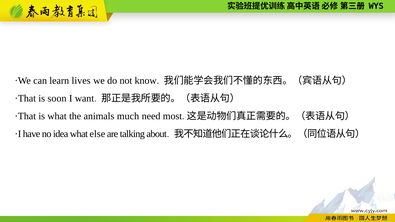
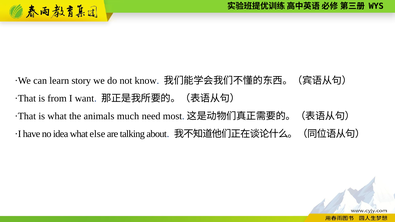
lives: lives -> story (81, 81)
soon: soon -> from (57, 98)
